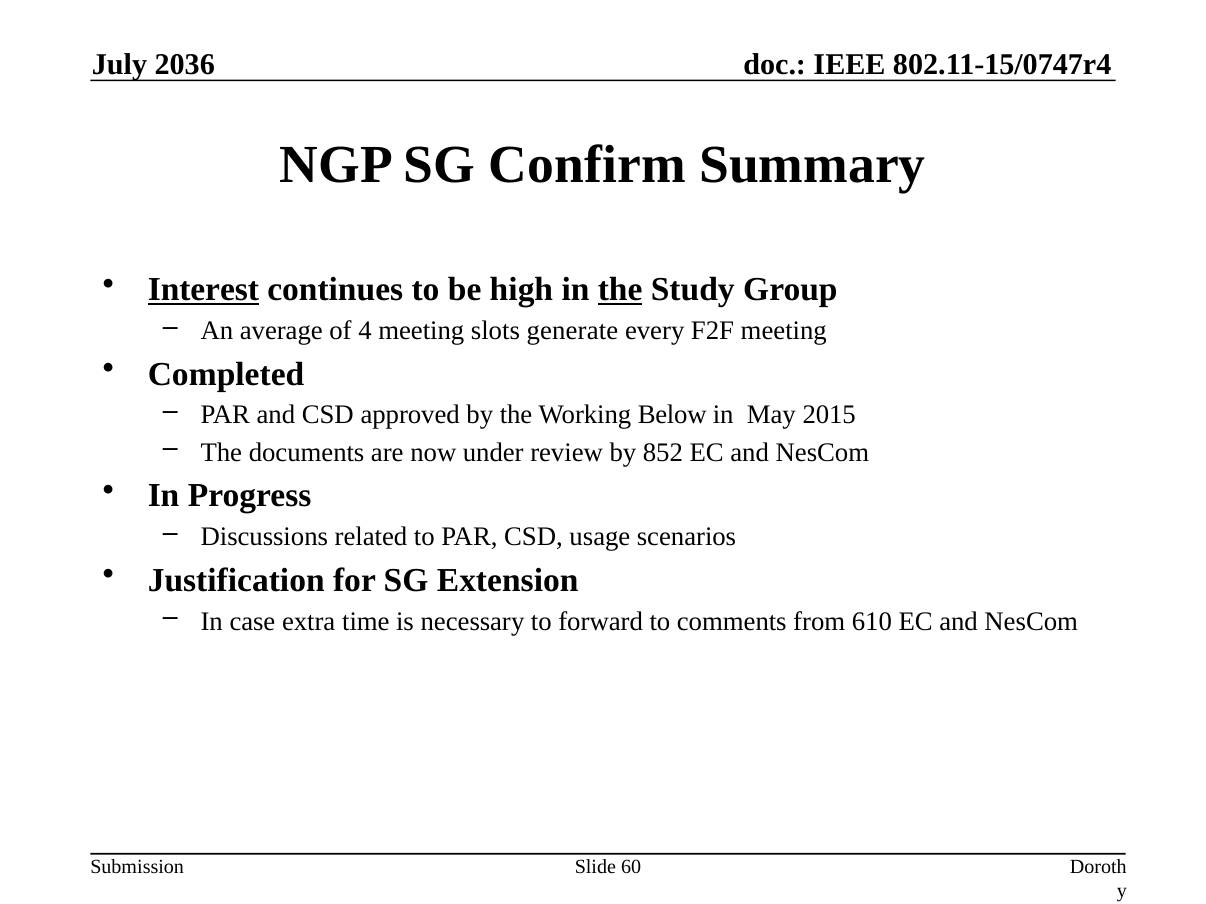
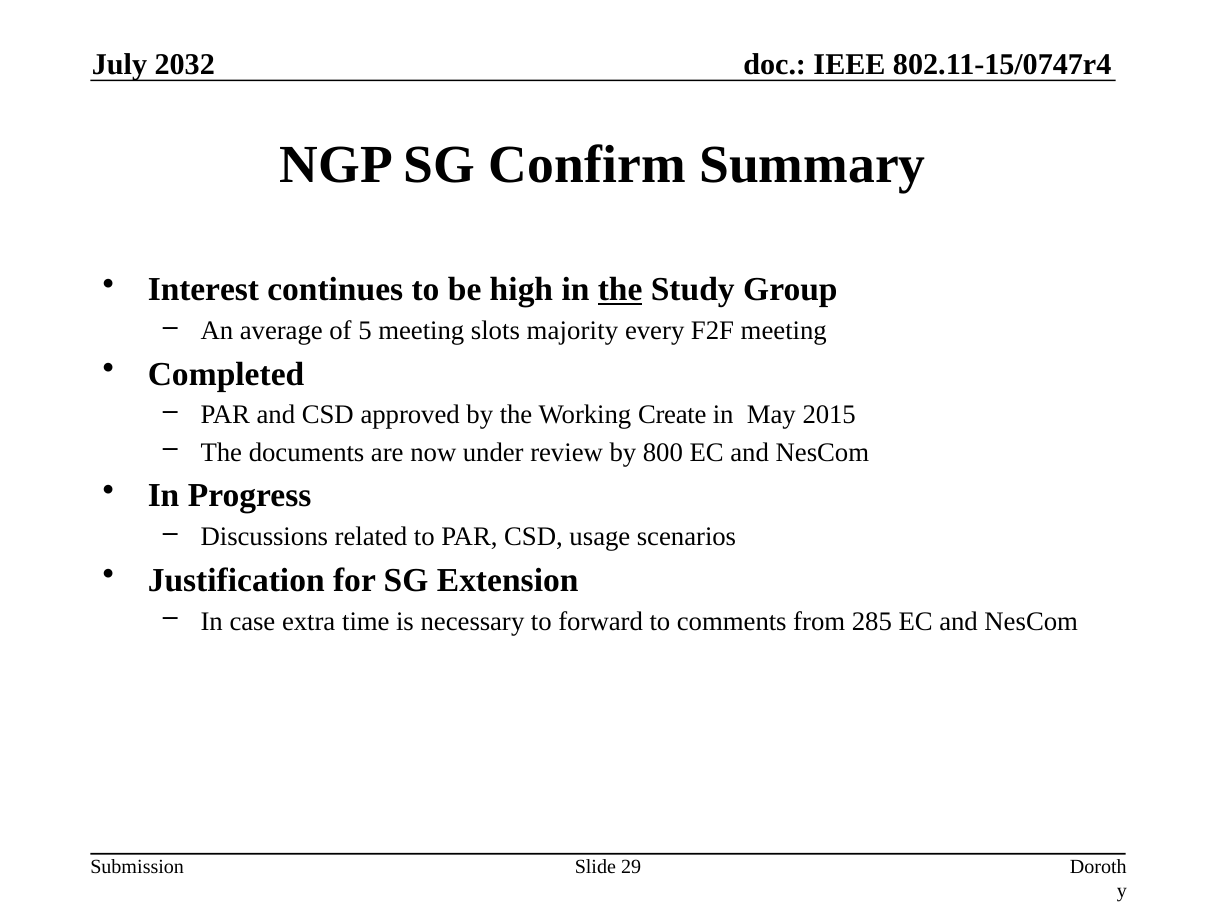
2036: 2036 -> 2032 (185, 64)
Interest underline: present -> none (203, 290)
4: 4 -> 5 (365, 331)
generate: generate -> majority (572, 331)
Below: Below -> Create (672, 415)
852: 852 -> 800 (663, 453)
610: 610 -> 285 (872, 622)
60: 60 -> 29 (631, 867)
